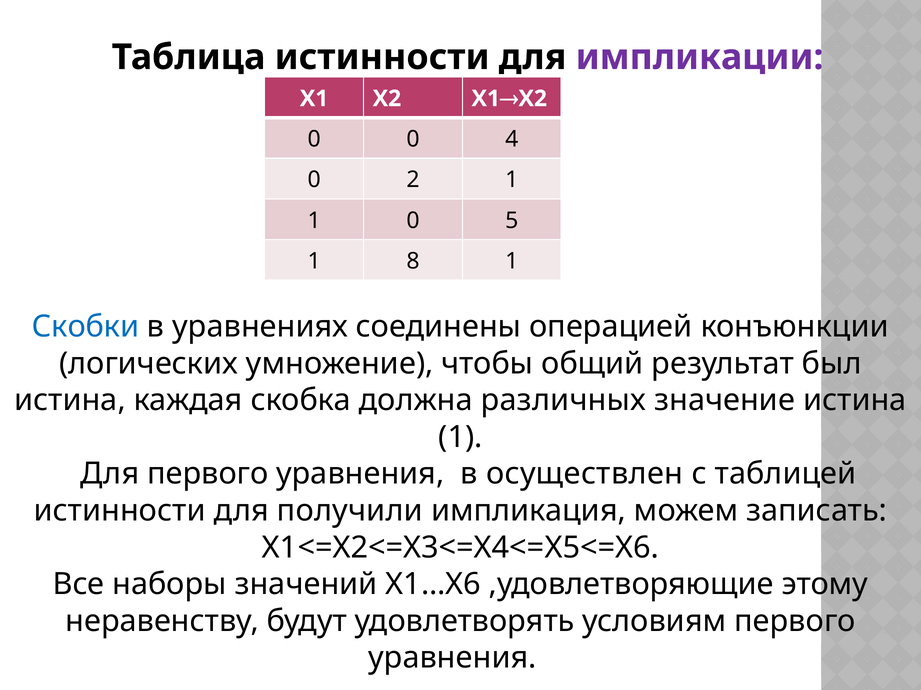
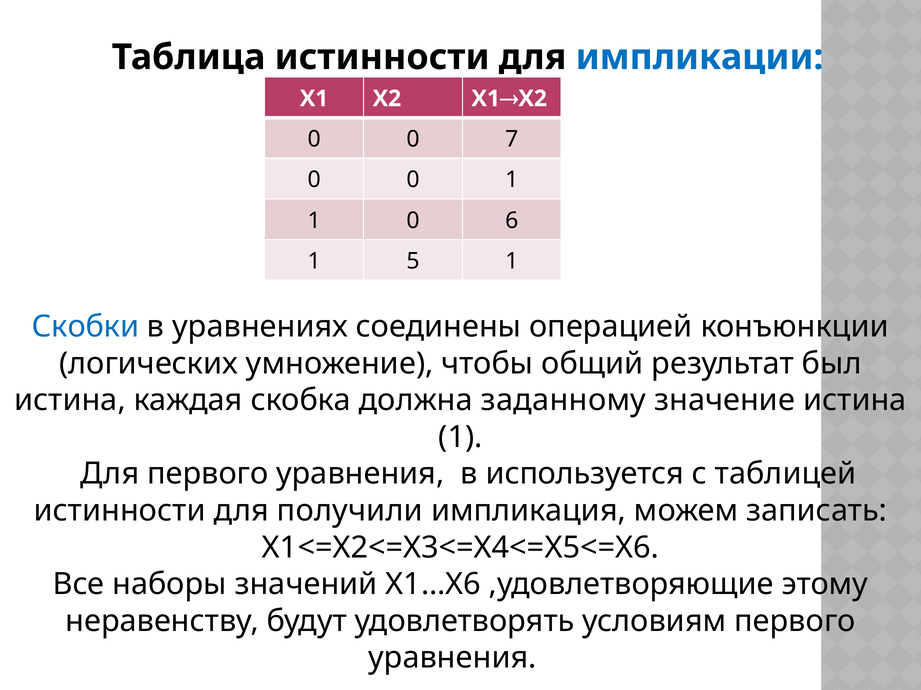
импликации colour: purple -> blue (700, 57)
4: 4 -> 7 (512, 139)
2: 2 -> 0 (413, 180)
5: 5 -> 6 (512, 221)
8: 8 -> 5 (413, 261)
различных: различных -> заданному (563, 401)
осуществлен: осуществлен -> используется (585, 474)
